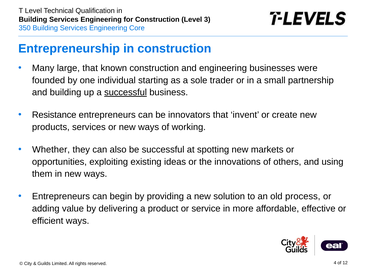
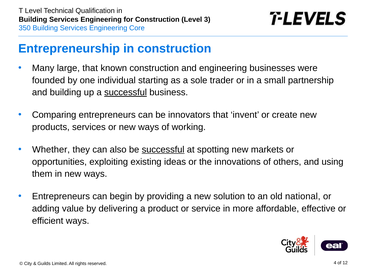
Resistance: Resistance -> Comparing (54, 115)
successful underline: none -> present (163, 149)
process: process -> national (303, 196)
